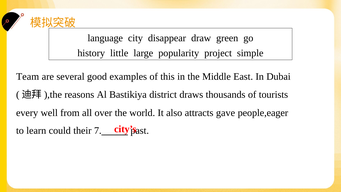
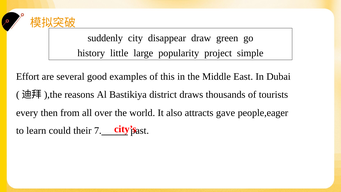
language: language -> suddenly (105, 38)
Team: Team -> Effort (28, 76)
well: well -> then (49, 113)
